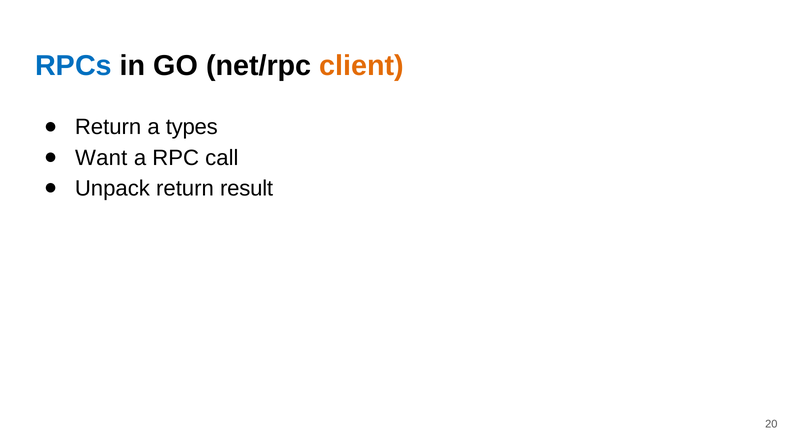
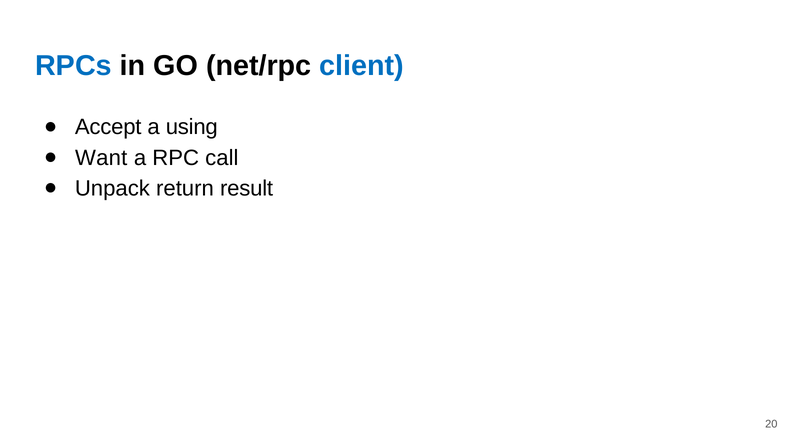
client colour: orange -> blue (362, 66)
Return: Return -> Accept (108, 127)
types: types -> using (192, 127)
